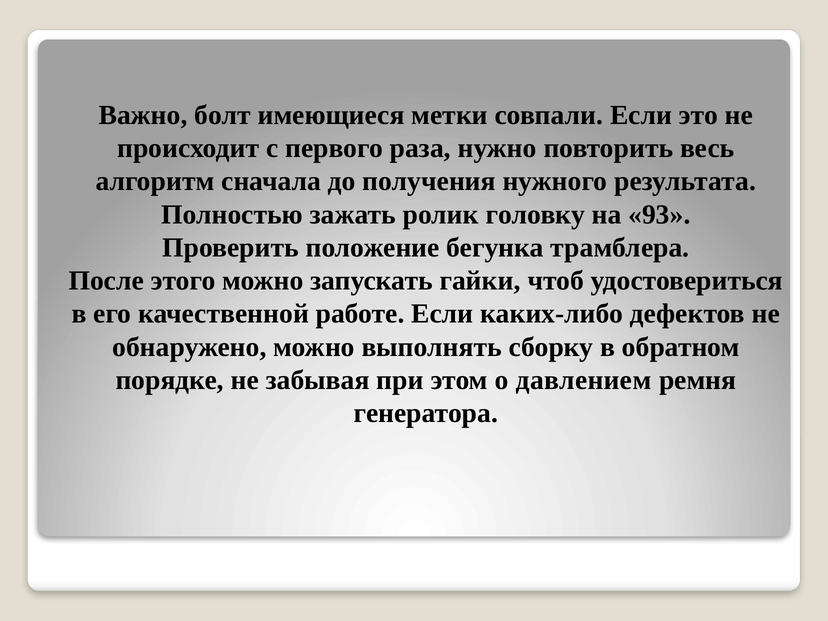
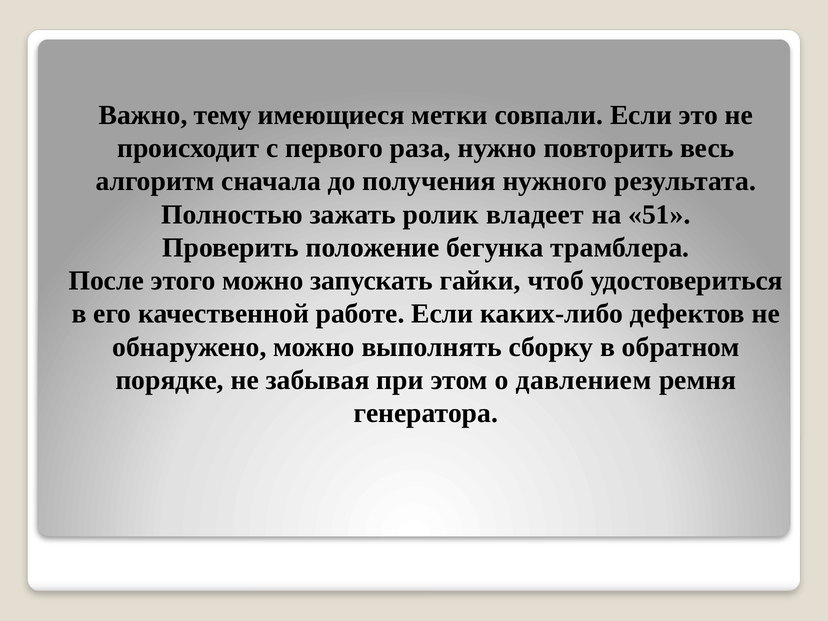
болт: болт -> тему (223, 115)
головку: головку -> владеет (535, 214)
93: 93 -> 51 (659, 214)
